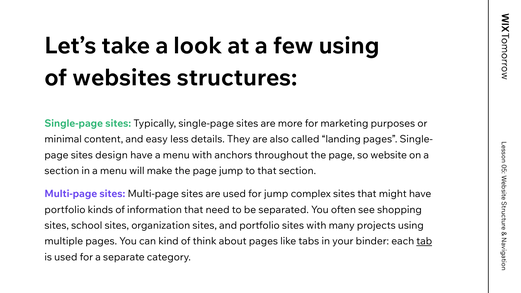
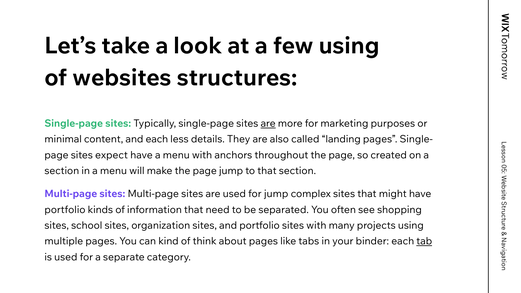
are underline: none -> present (268, 124)
and easy: easy -> each (157, 139)
design: design -> expect (112, 155)
website: website -> created (389, 155)
